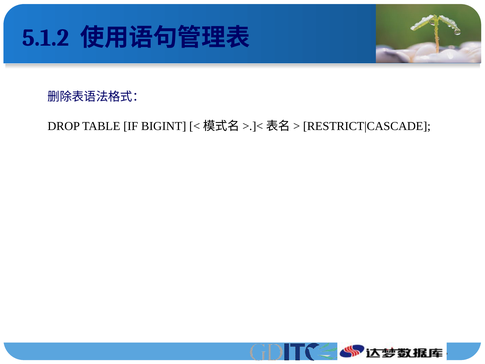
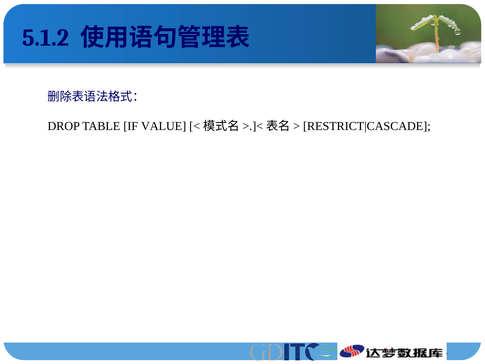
BIGINT: BIGINT -> VALUE (164, 126)
